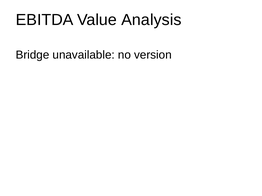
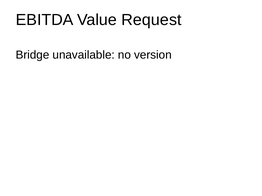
Analysis: Analysis -> Request (151, 20)
